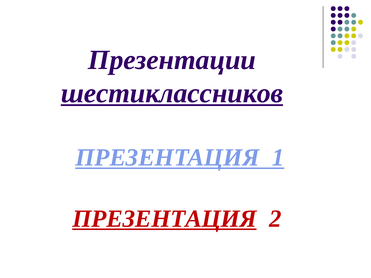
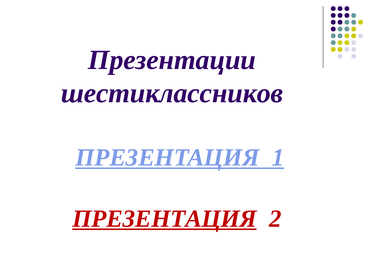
шестиклассников underline: present -> none (172, 93)
